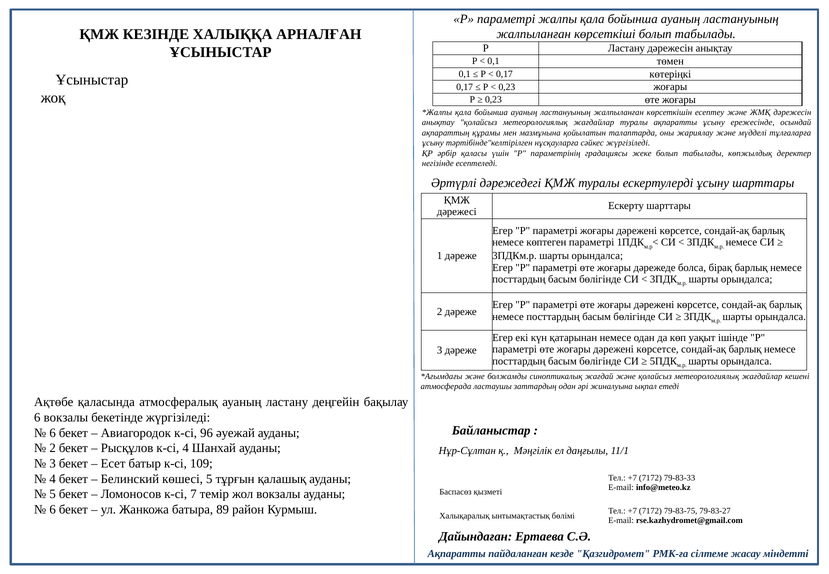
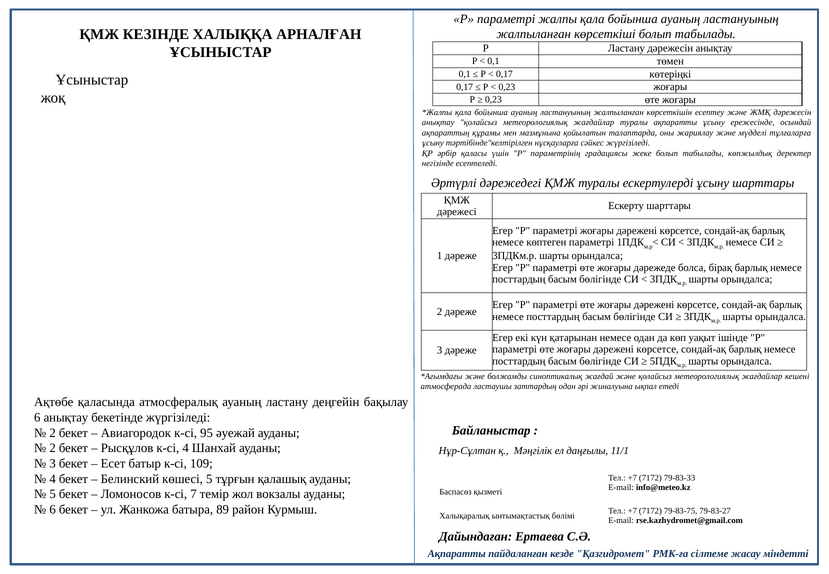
6 вокзалы: вокзалы -> анықтау (66, 418)
6: 6 -> 2 (53, 433)
96: 96 -> 95 (207, 433)
